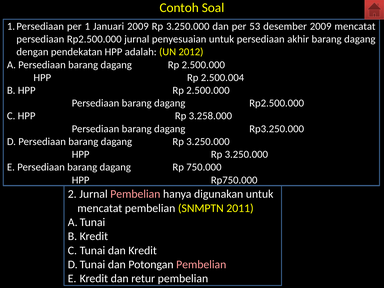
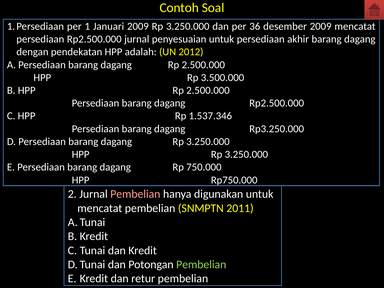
53: 53 -> 36 (255, 26)
2.500.004: 2.500.004 -> 3.500.000 (222, 78)
3.258.000: 3.258.000 -> 1.537.346 (210, 116)
Pembelian colour: pink -> light green (201, 264)
